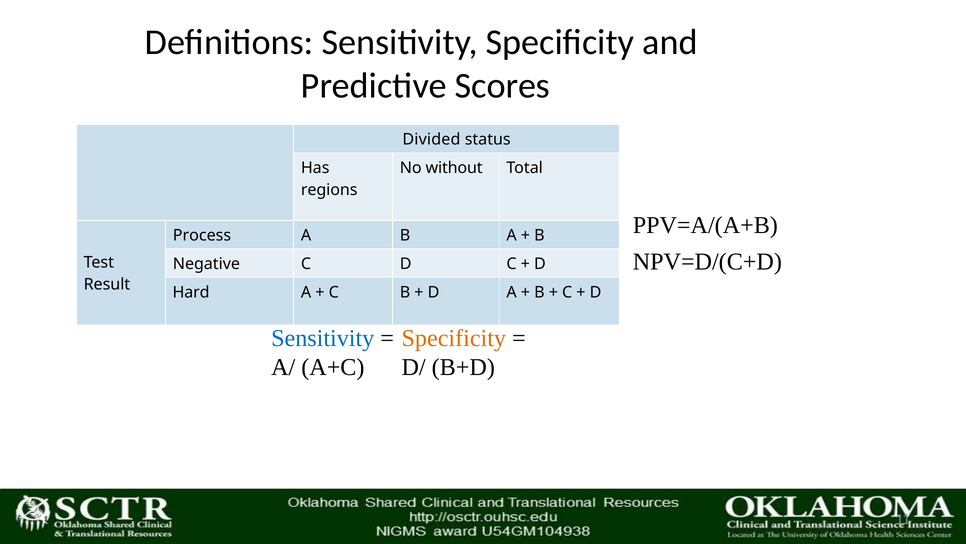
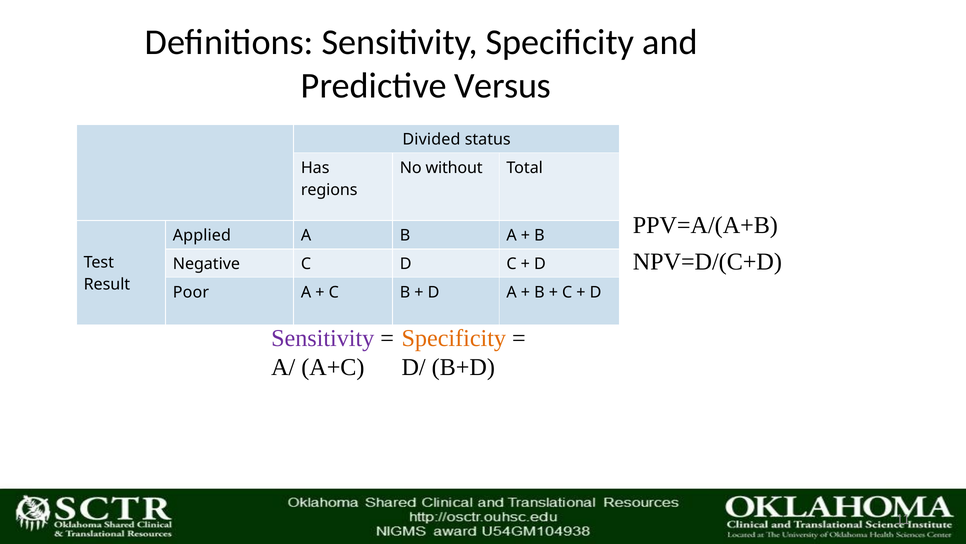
Scores: Scores -> Versus (503, 86)
Process: Process -> Applied (202, 235)
Hard: Hard -> Poor (191, 292)
Sensitivity colour: blue -> purple (323, 338)
